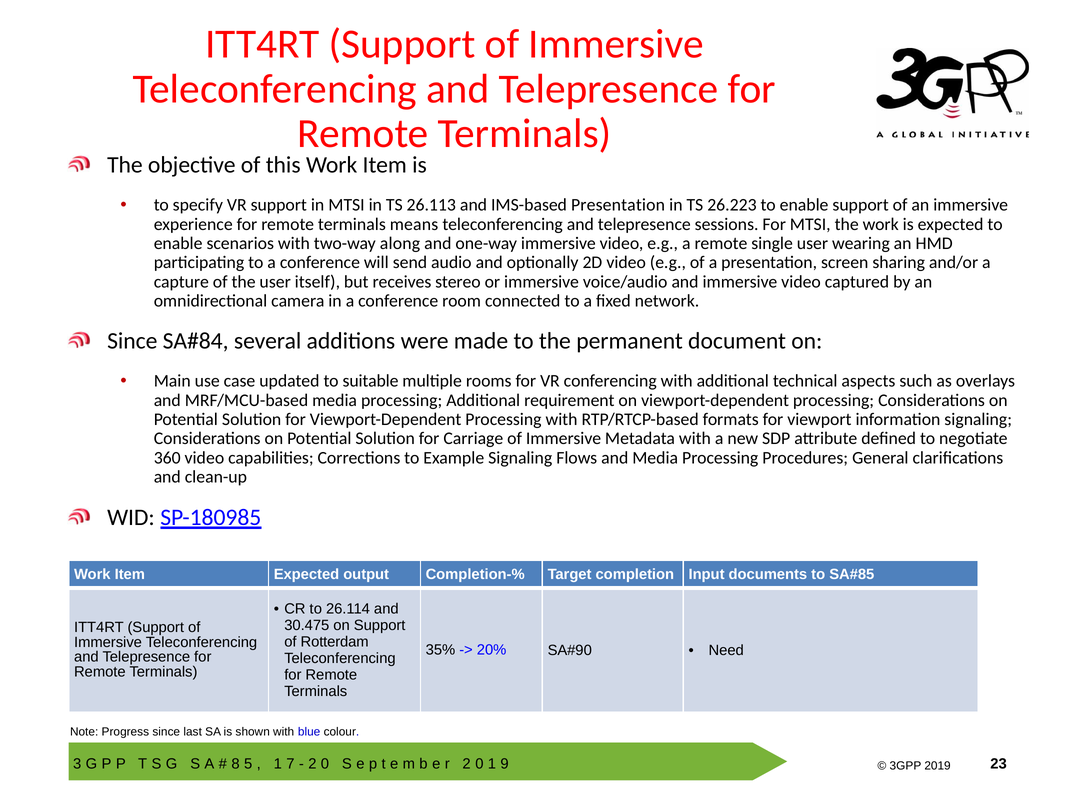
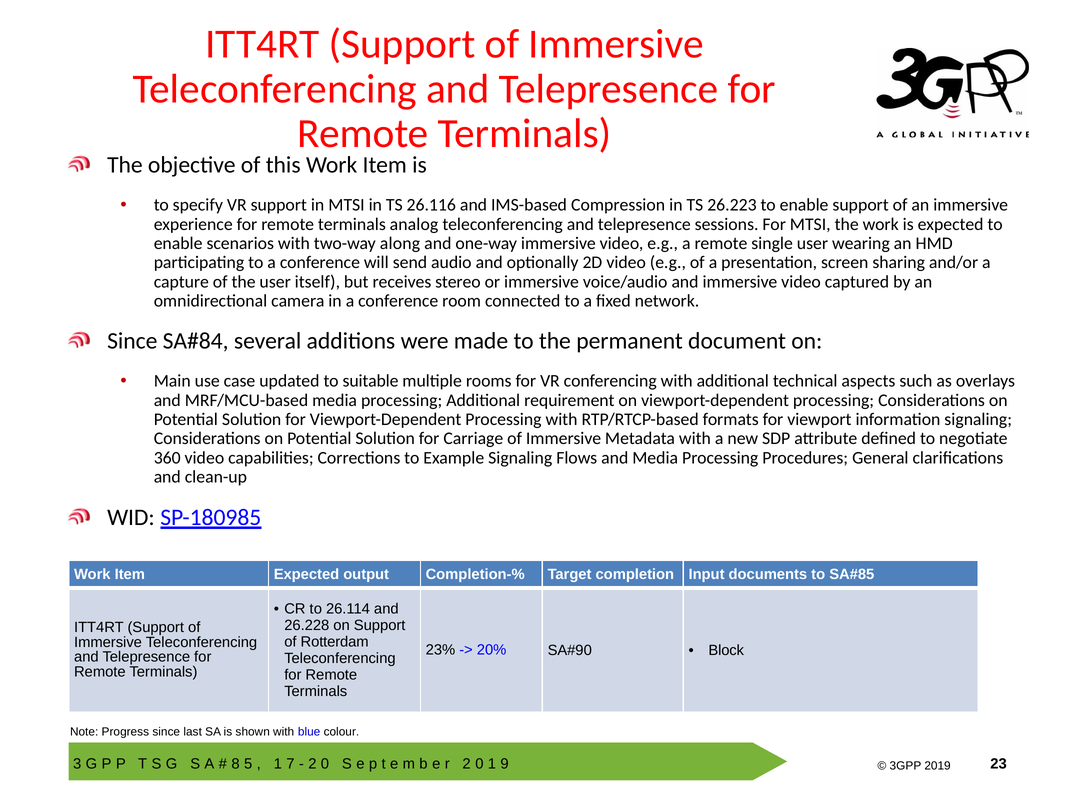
26.113: 26.113 -> 26.116 (431, 205)
IMS-based Presentation: Presentation -> Compression (618, 205)
means: means -> analog (414, 224)
30.475: 30.475 -> 26.228 (307, 625)
35%: 35% -> 23% (440, 649)
Need: Need -> Block (726, 650)
